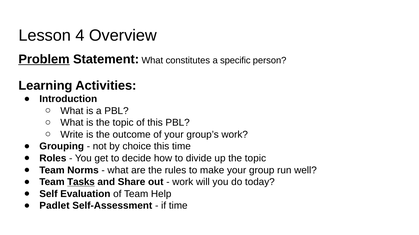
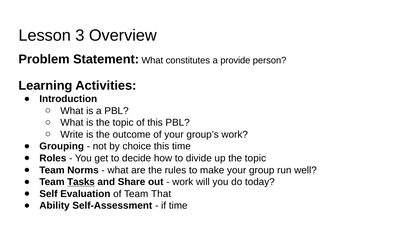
4: 4 -> 3 (80, 35)
Problem underline: present -> none (44, 59)
specific: specific -> provide (235, 61)
Help: Help -> That (161, 194)
Padlet: Padlet -> Ability (55, 206)
